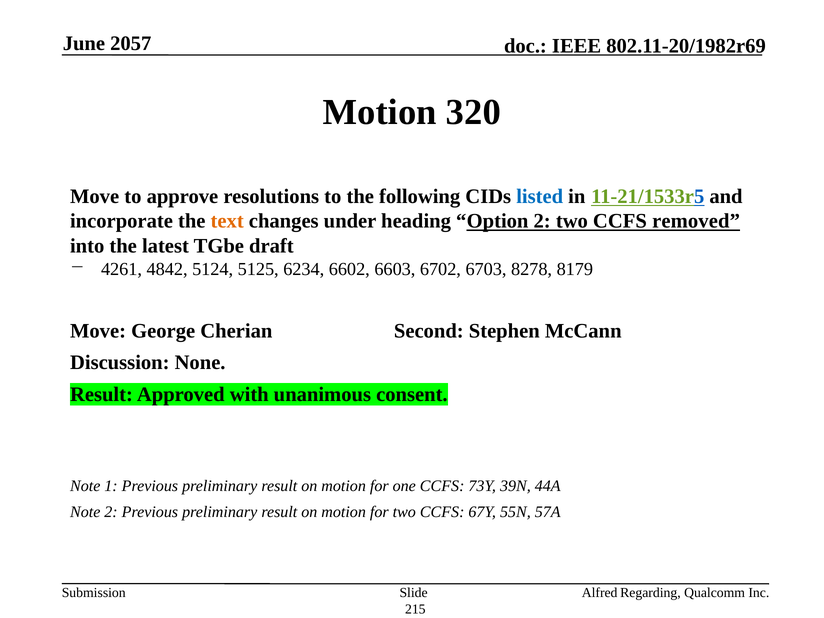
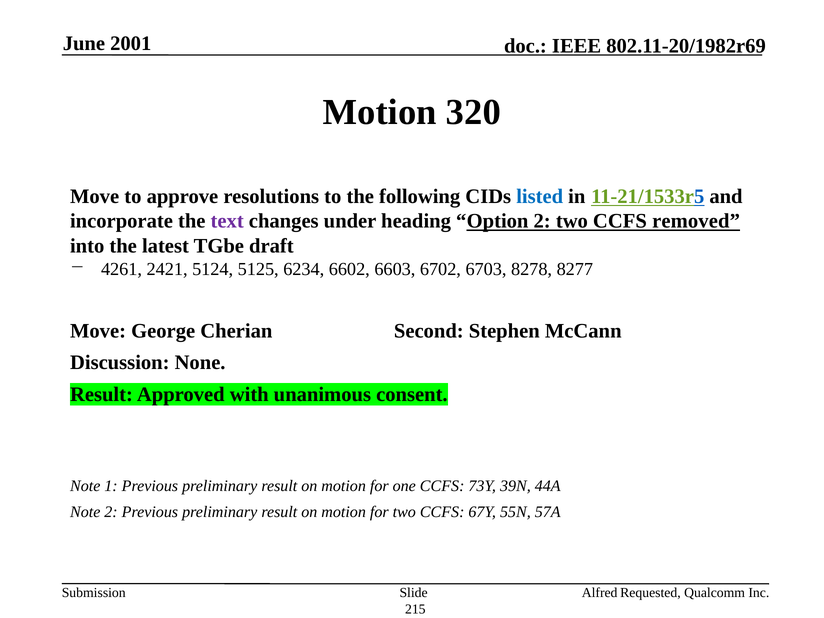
2057: 2057 -> 2001 (131, 44)
text colour: orange -> purple (227, 221)
4842: 4842 -> 2421 (167, 269)
8179: 8179 -> 8277 (575, 269)
Regarding: Regarding -> Requested (650, 593)
